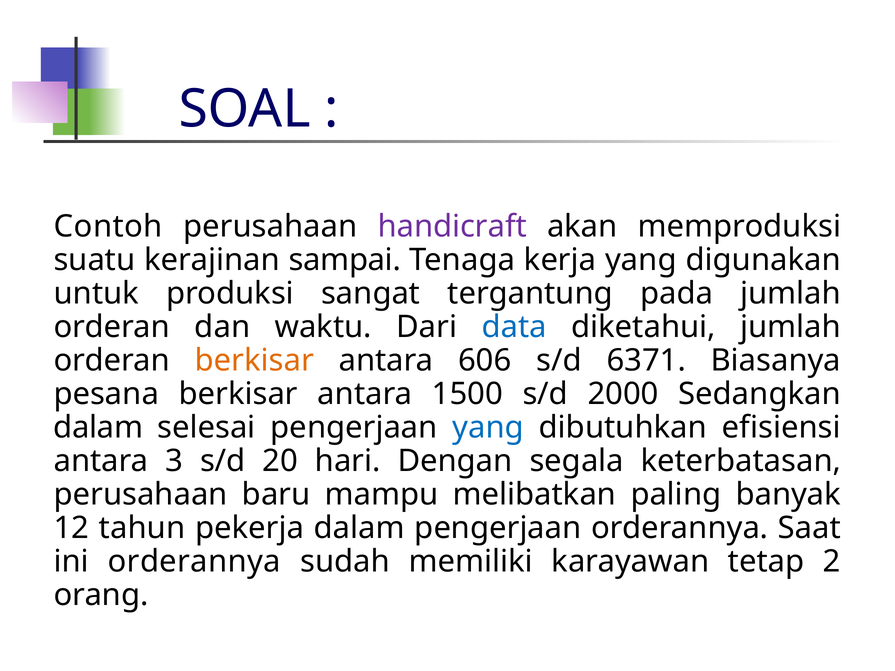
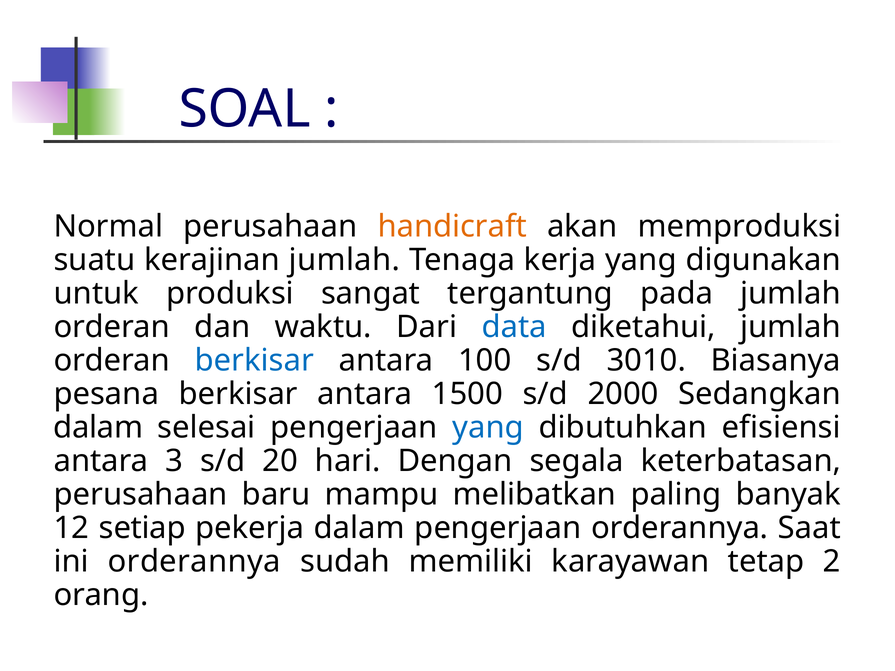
Contoh: Contoh -> Normal (108, 226)
handicraft colour: purple -> orange (452, 226)
kerajinan sampai: sampai -> jumlah (344, 260)
berkisar colour: orange -> blue (254, 361)
606: 606 -> 100 (485, 361)
6371: 6371 -> 3010 (646, 361)
tahun: tahun -> setiap (142, 528)
